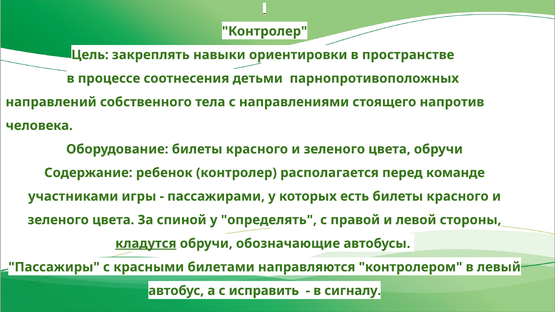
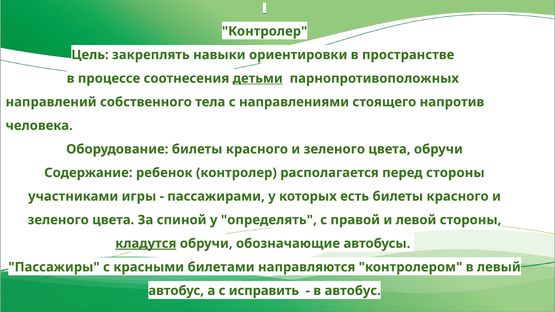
детьми underline: none -> present (258, 78)
перед команде: команде -> стороны (455, 173)
в сигналу: сигналу -> автобус (353, 291)
